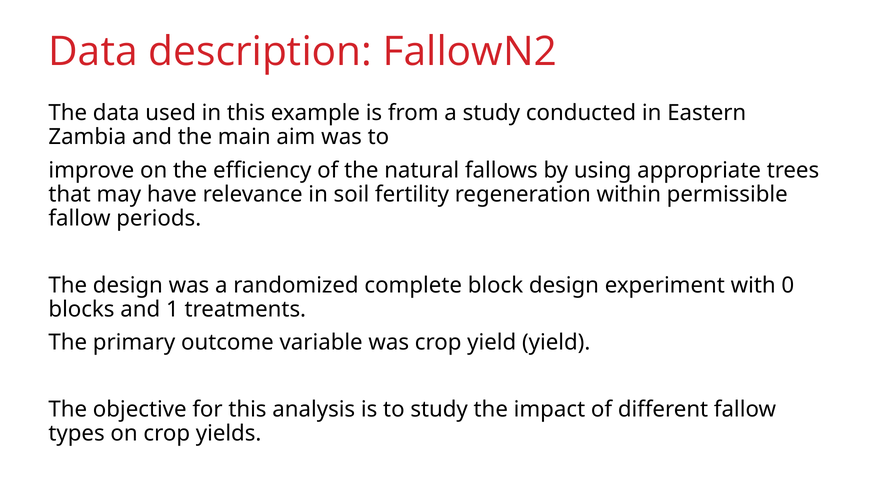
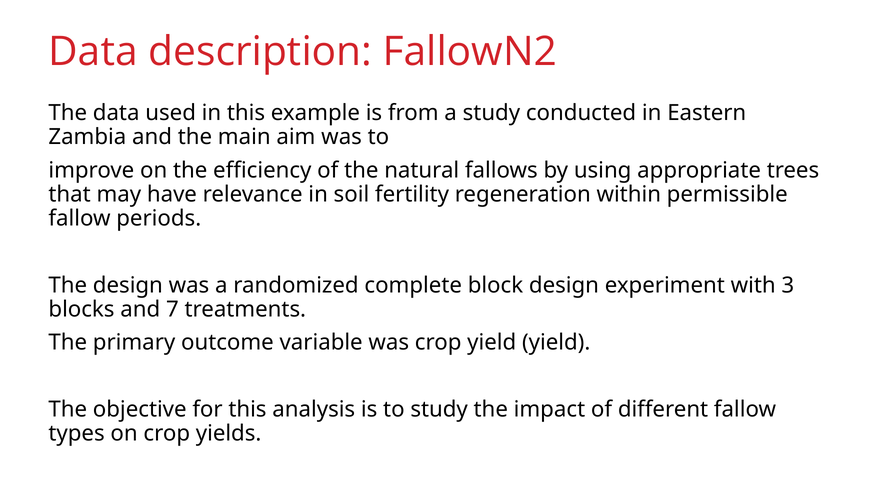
0: 0 -> 3 (788, 285)
1: 1 -> 7 (172, 309)
